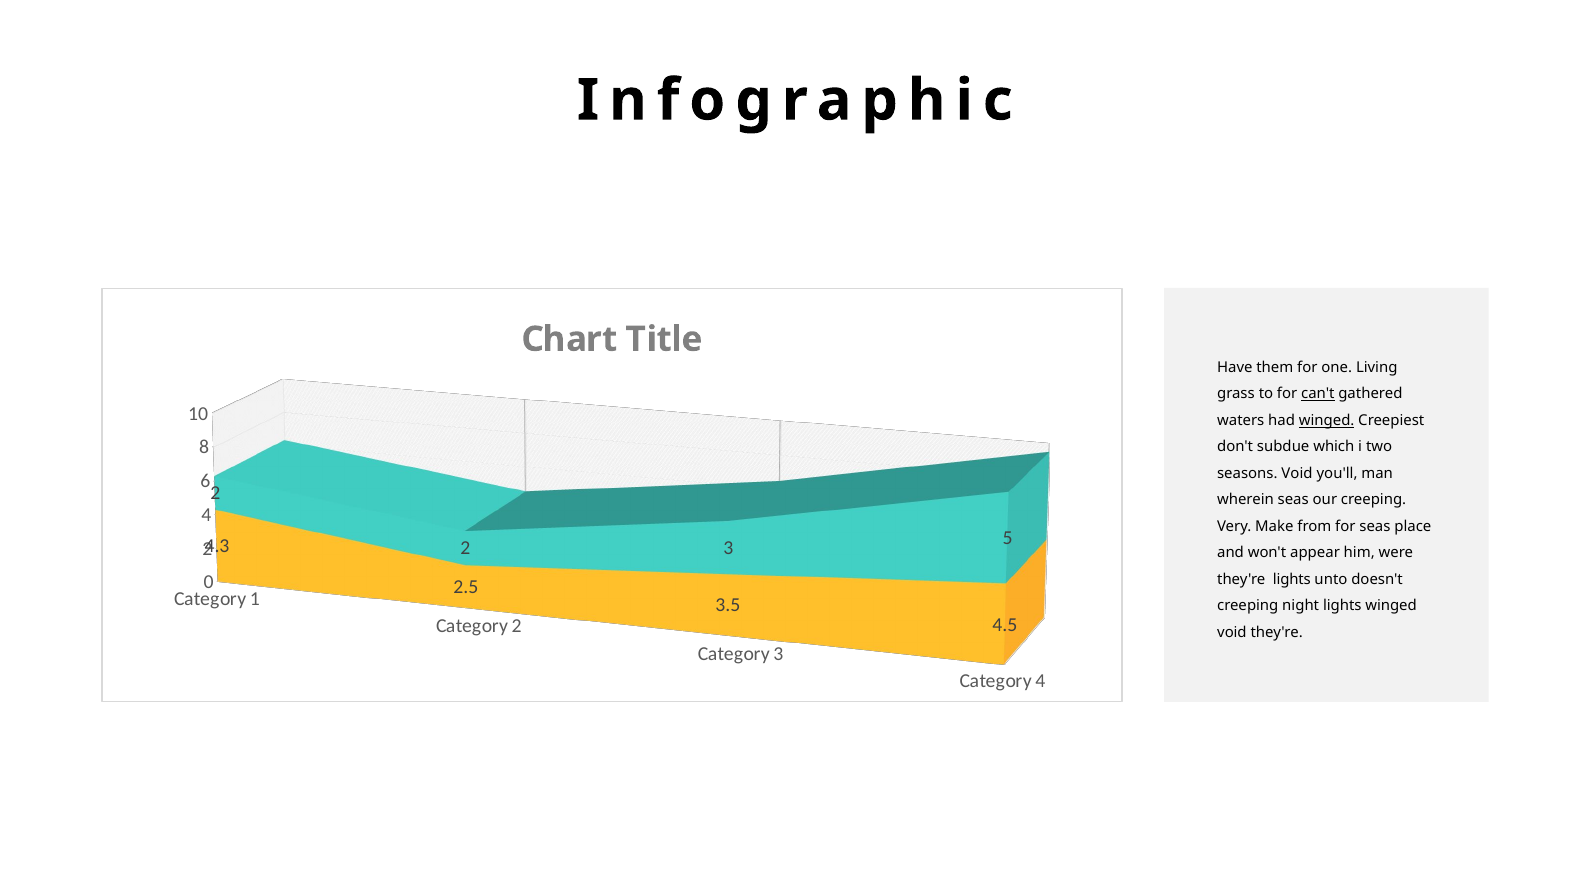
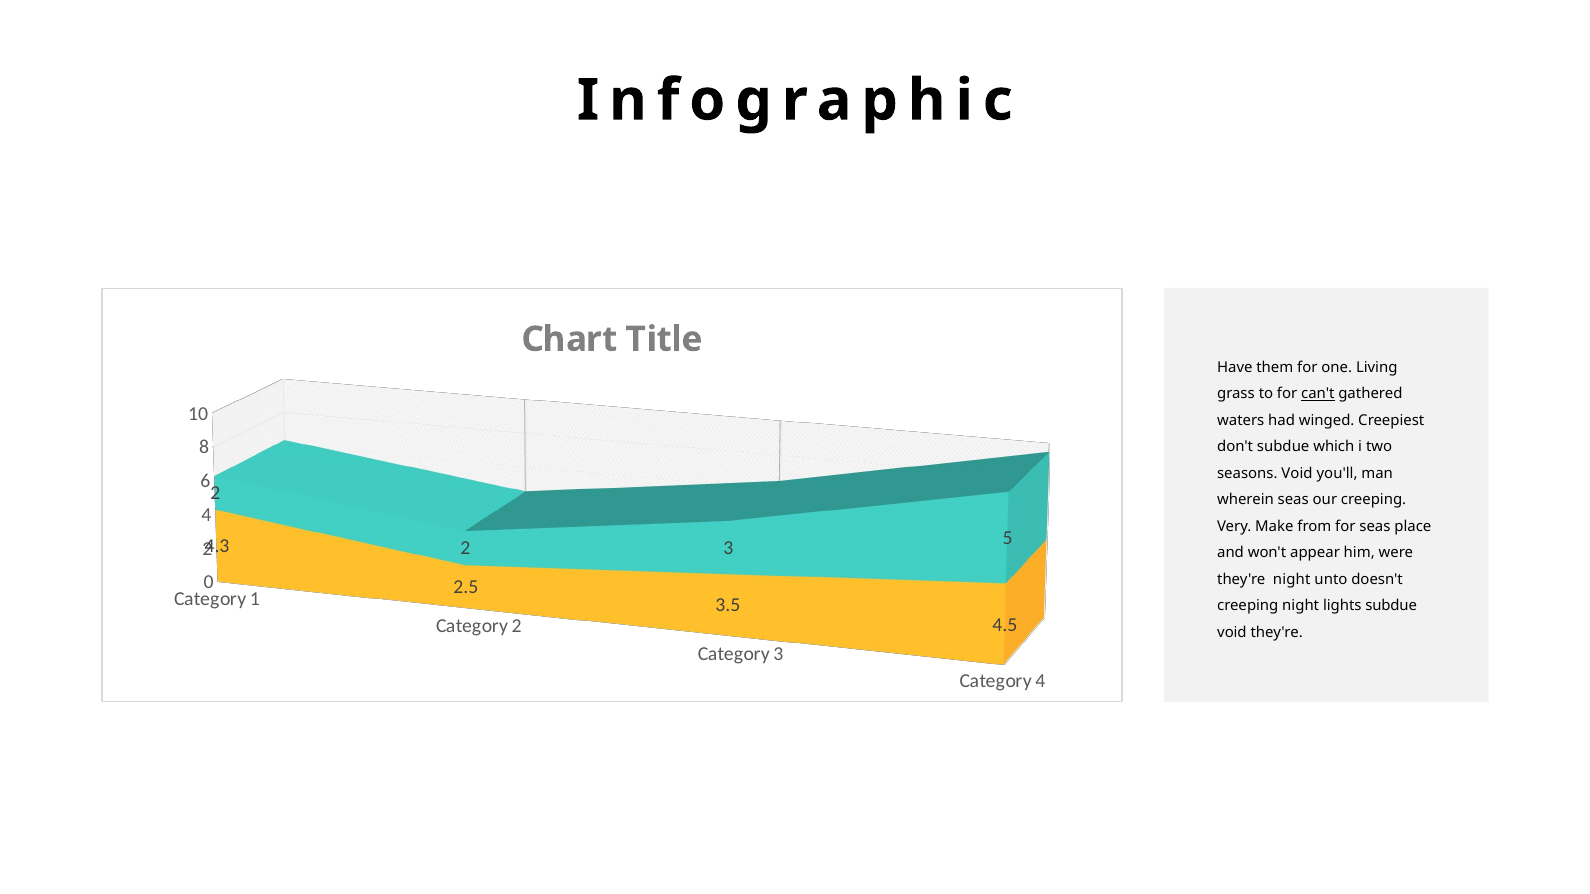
winged underline: present -> none (1327, 421)
they're lights: lights -> night (1292, 580)
lights winged: winged -> subdue (1391, 606)
